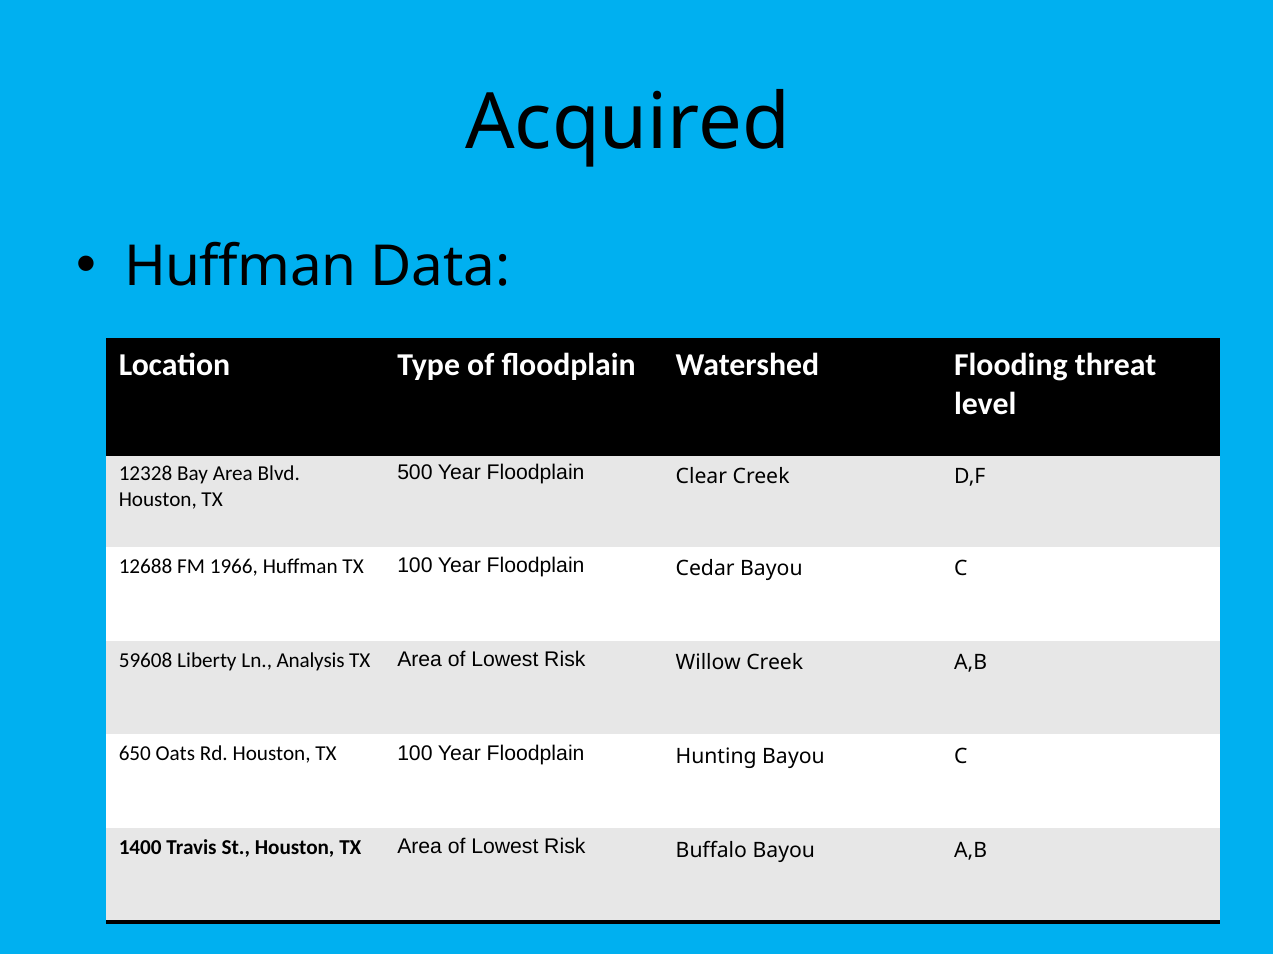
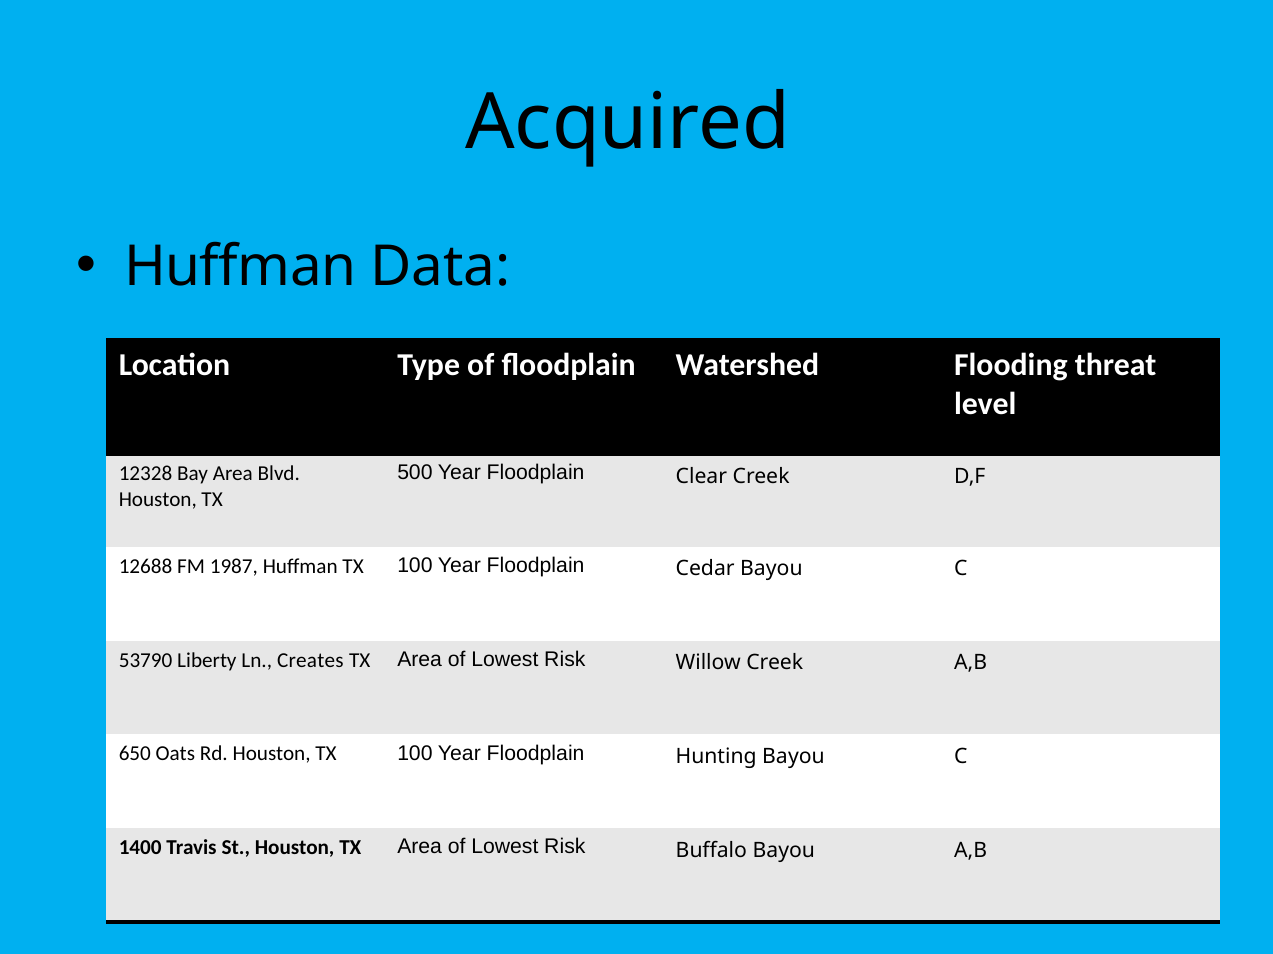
1966: 1966 -> 1987 (234, 567)
59608: 59608 -> 53790 (146, 661)
Analysis: Analysis -> Creates (310, 661)
